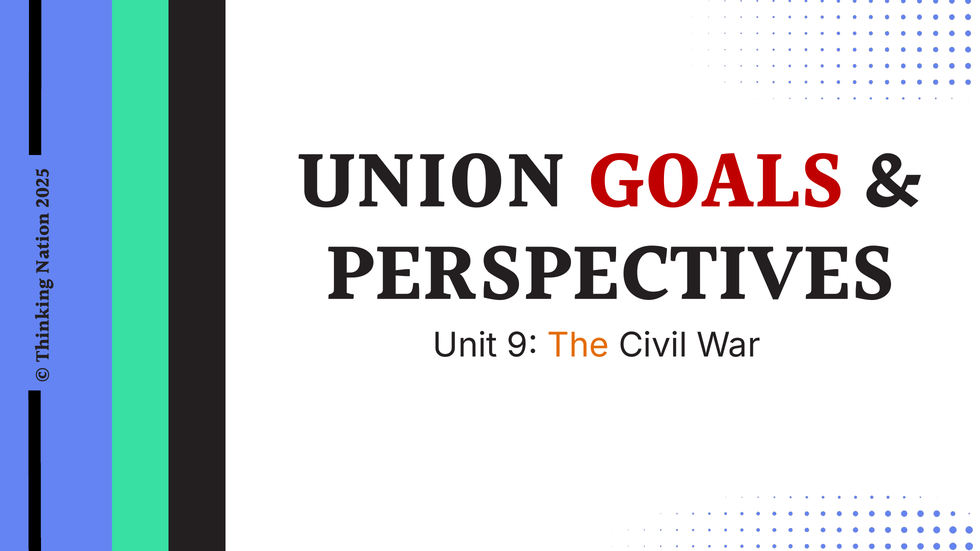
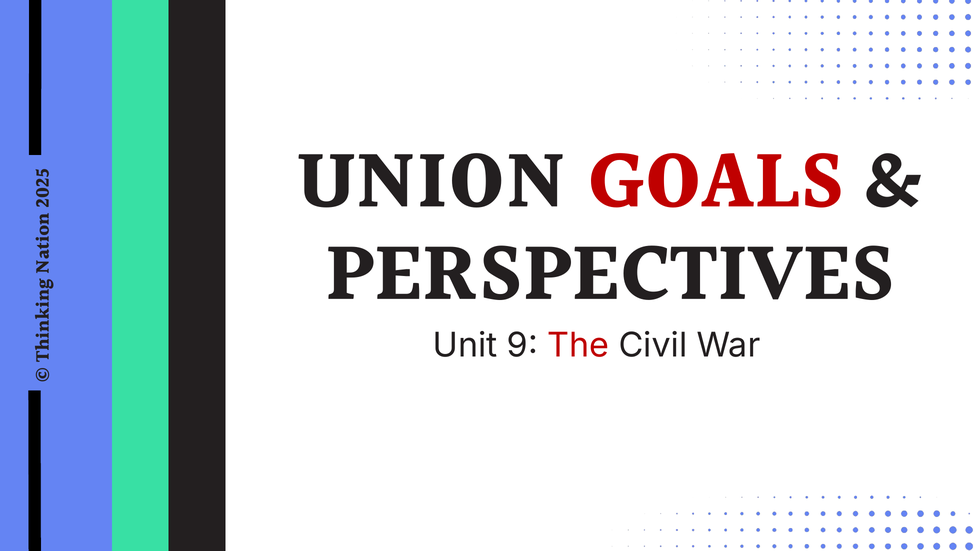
The colour: orange -> red (578, 346)
